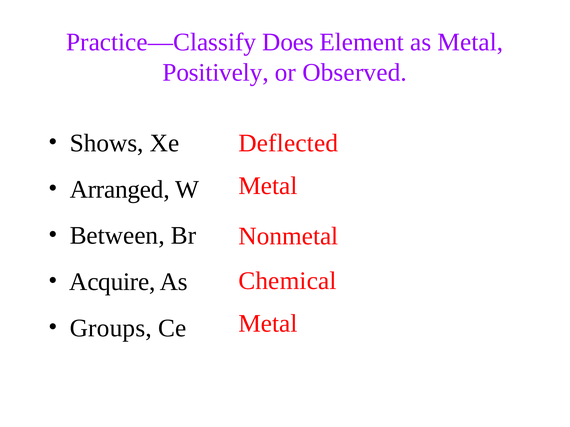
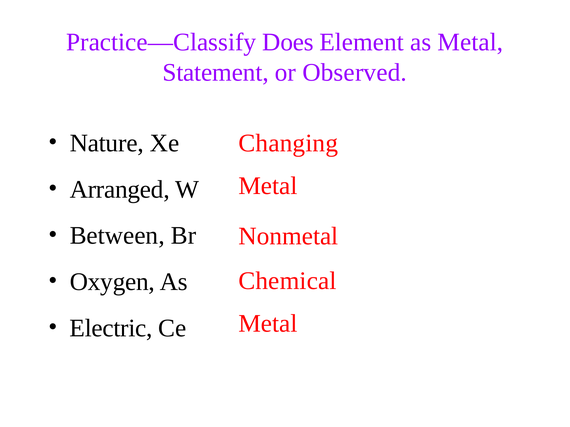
Positively: Positively -> Statement (216, 73)
Shows: Shows -> Nature (107, 143)
Deflected: Deflected -> Changing (288, 143)
Acquire: Acquire -> Oxygen (112, 282)
Groups: Groups -> Electric (111, 328)
